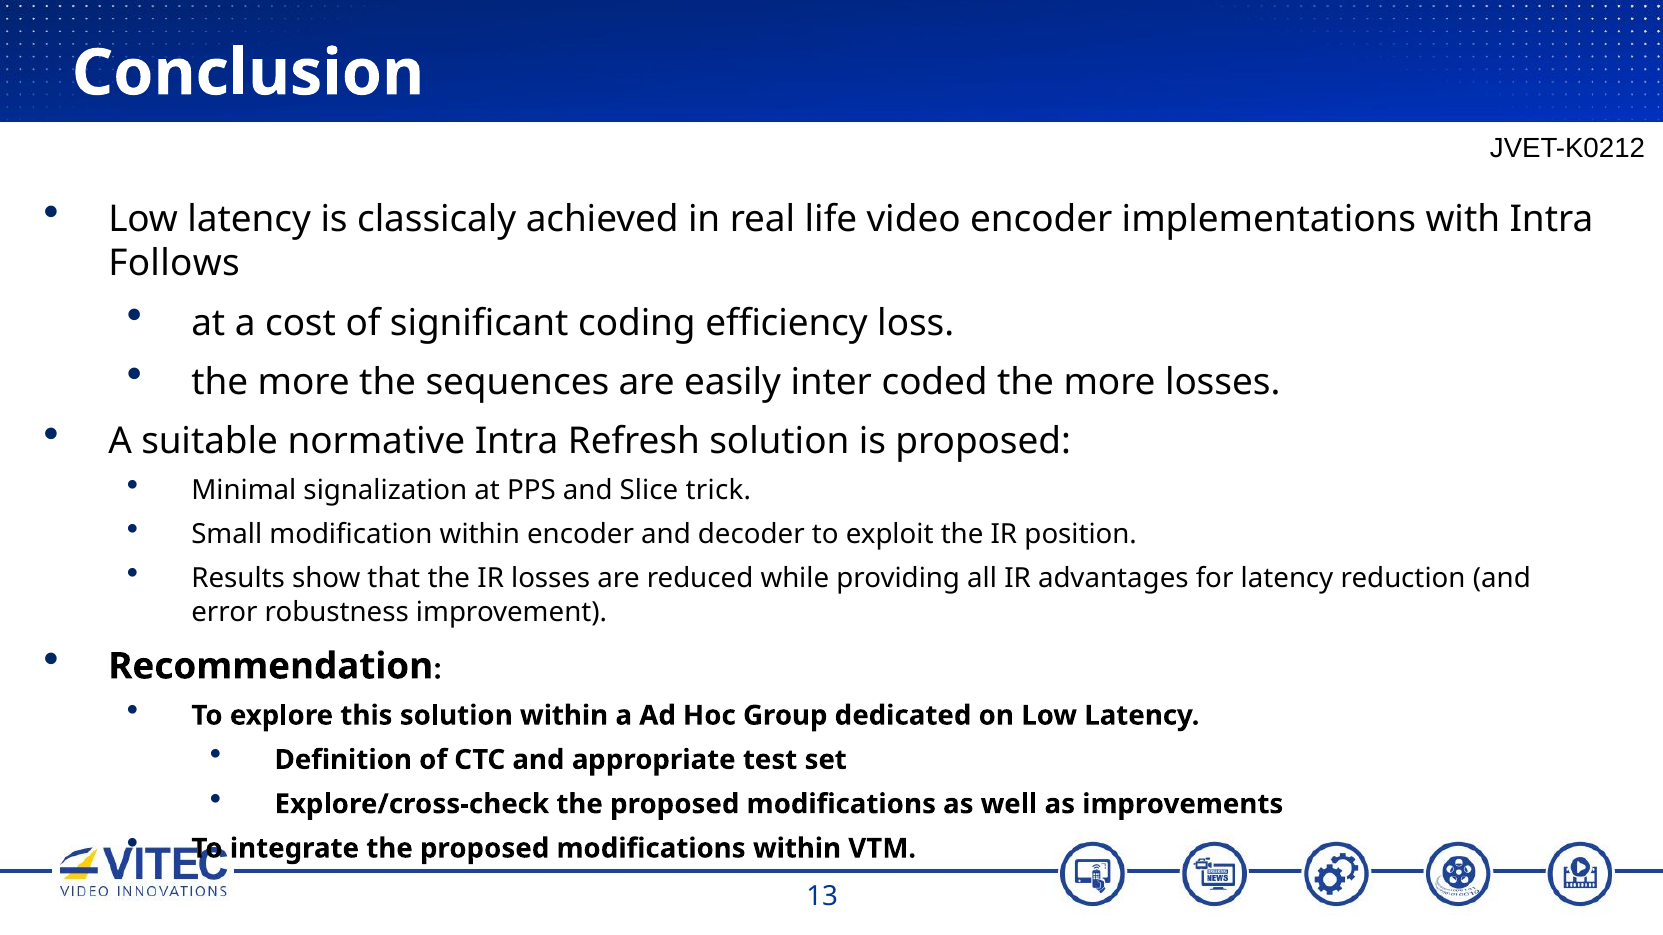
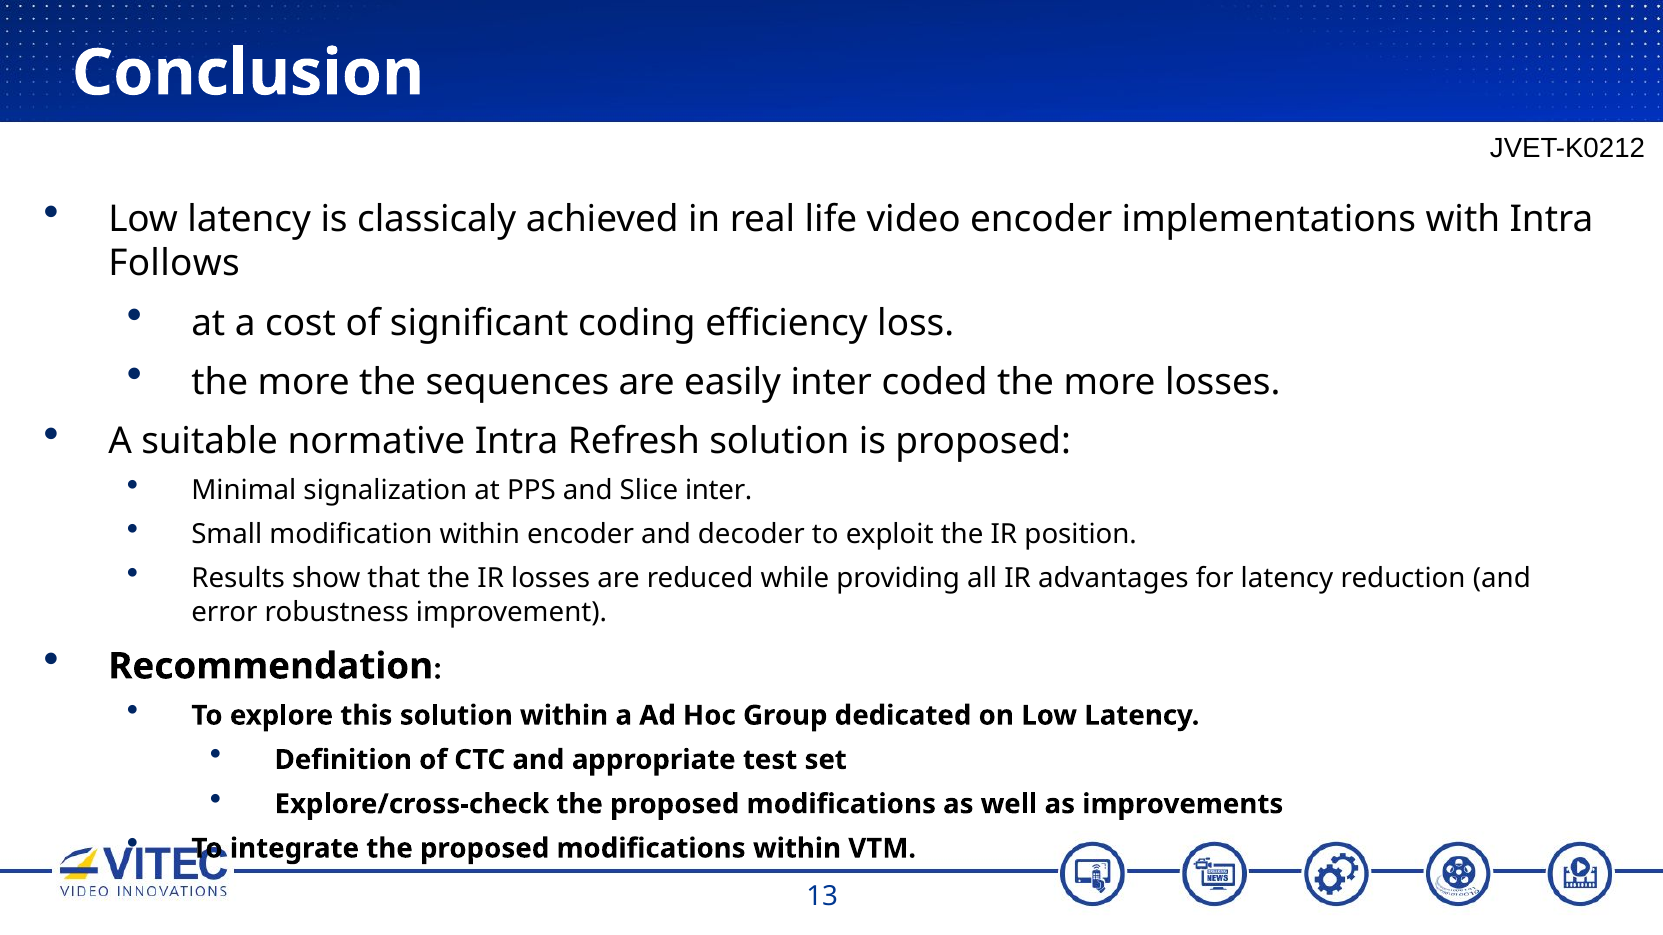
Slice trick: trick -> inter (719, 490)
